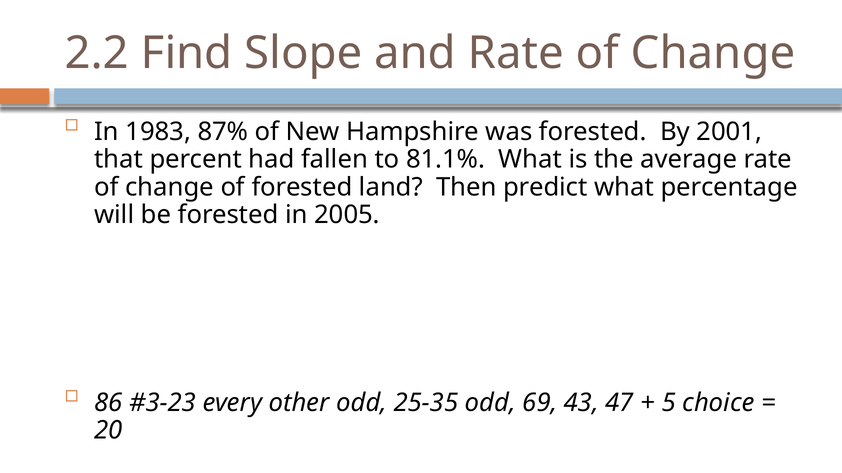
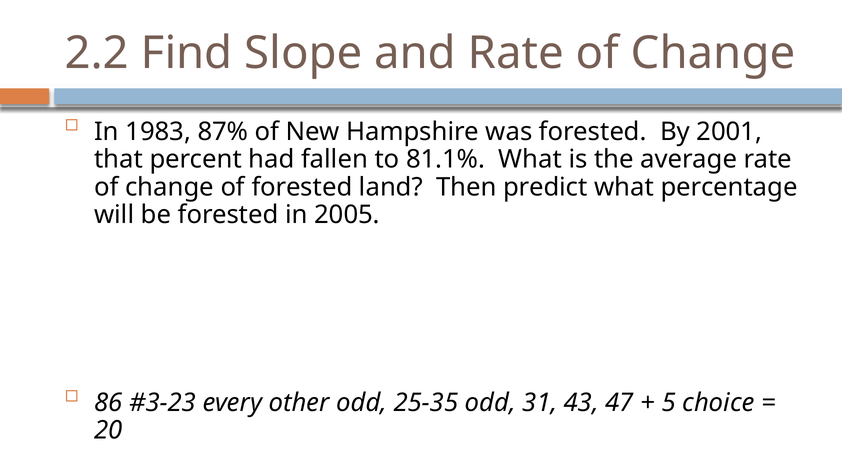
69: 69 -> 31 (540, 403)
